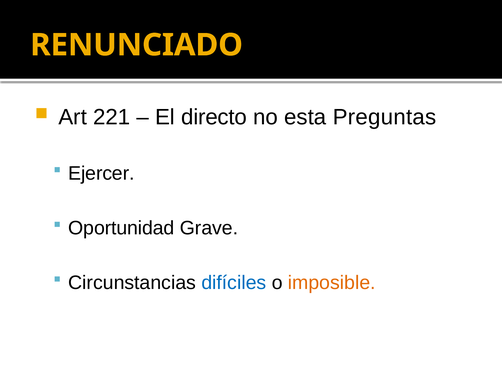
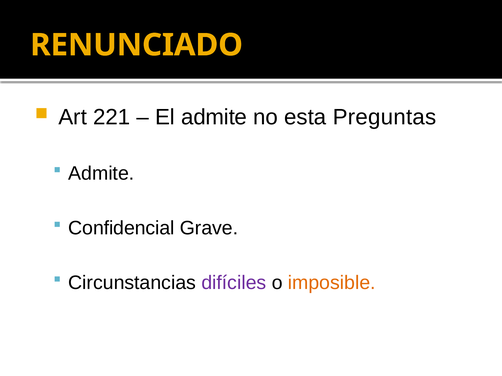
El directo: directo -> admite (214, 117)
Ejercer: Ejercer -> Admite (101, 174)
Oportunidad: Oportunidad -> Confidencial (121, 228)
difíciles colour: blue -> purple (234, 283)
